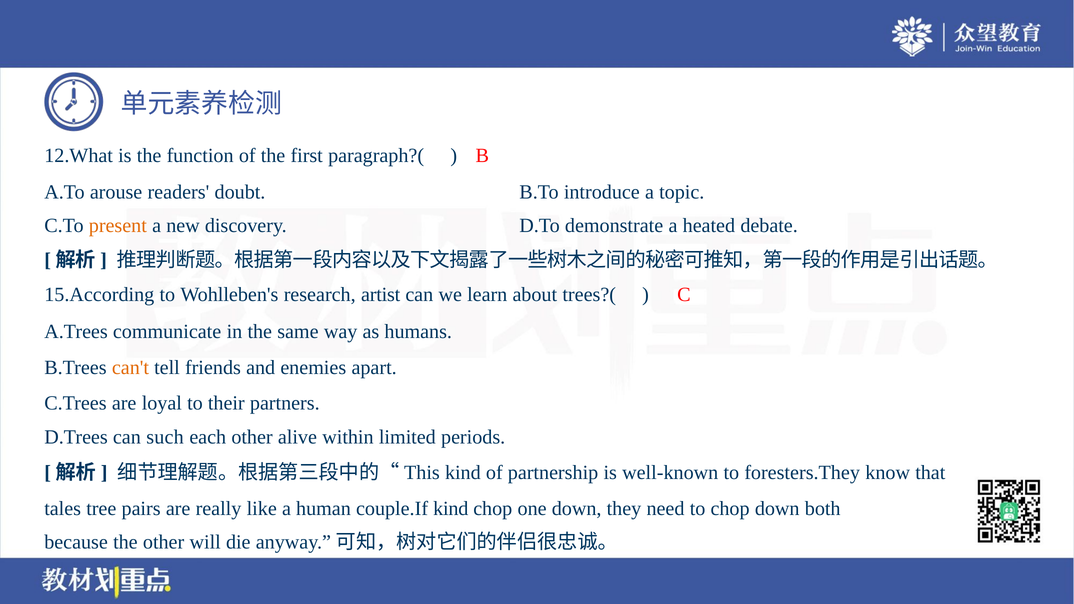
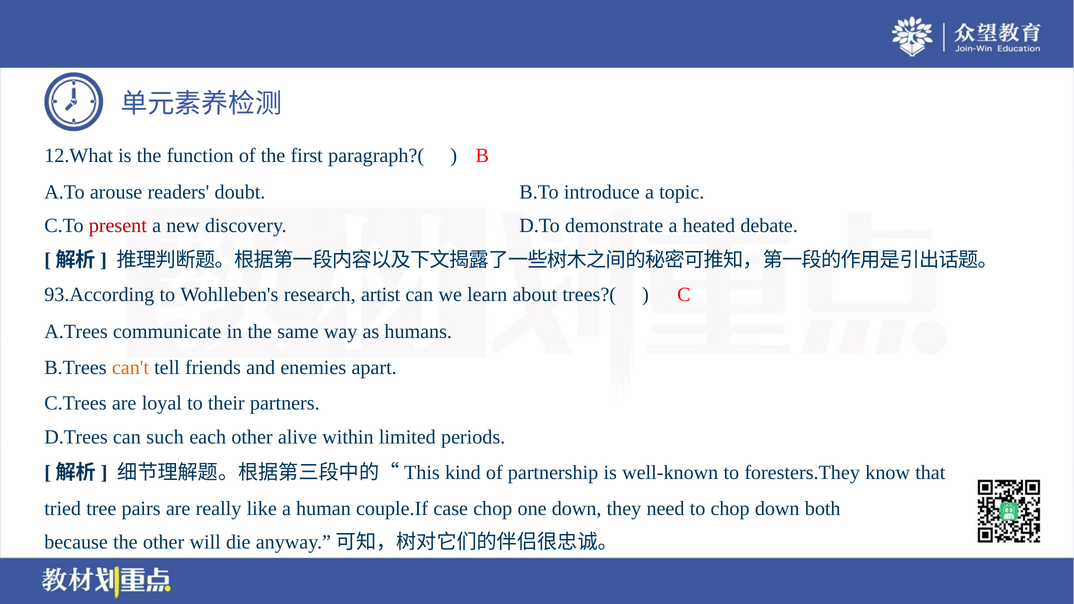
present colour: orange -> red (118, 226)
15.According: 15.According -> 93.According (99, 295)
tales: tales -> tried (63, 509)
couple.If kind: kind -> case (451, 509)
